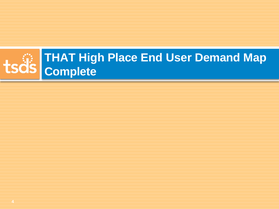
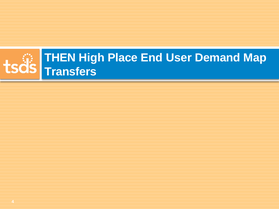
THAT: THAT -> THEN (60, 58)
Complete: Complete -> Transfers (70, 72)
